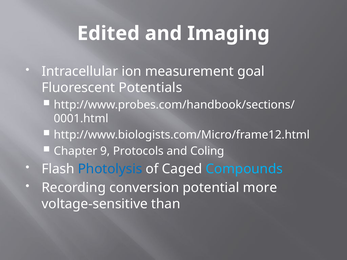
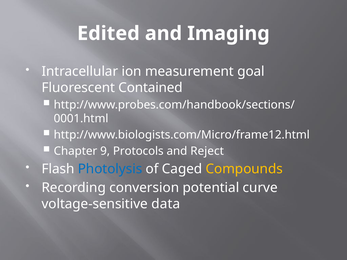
Potentials: Potentials -> Contained (151, 88)
Coling: Coling -> Reject (207, 151)
Compounds colour: light blue -> yellow (244, 169)
more: more -> curve (260, 188)
than: than -> data (166, 204)
